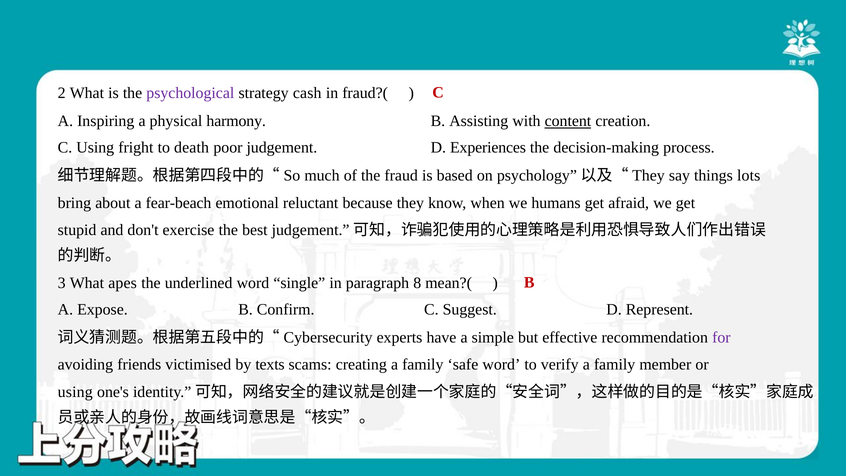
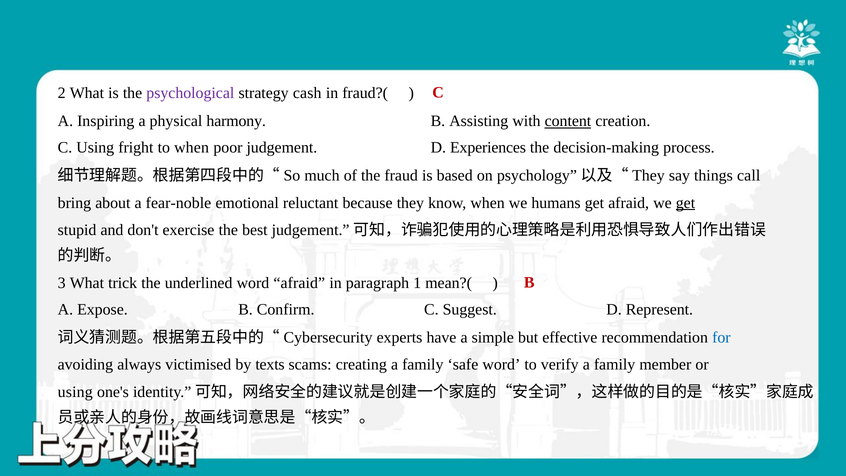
to death: death -> when (192, 147)
lots: lots -> call (749, 175)
fear-beach: fear-beach -> fear-noble (178, 203)
get underline: none -> present (685, 203)
apes: apes -> trick (123, 283)
word single: single -> afraid (299, 283)
8: 8 -> 1 (417, 283)
for colour: purple -> blue (721, 337)
friends: friends -> always (139, 365)
